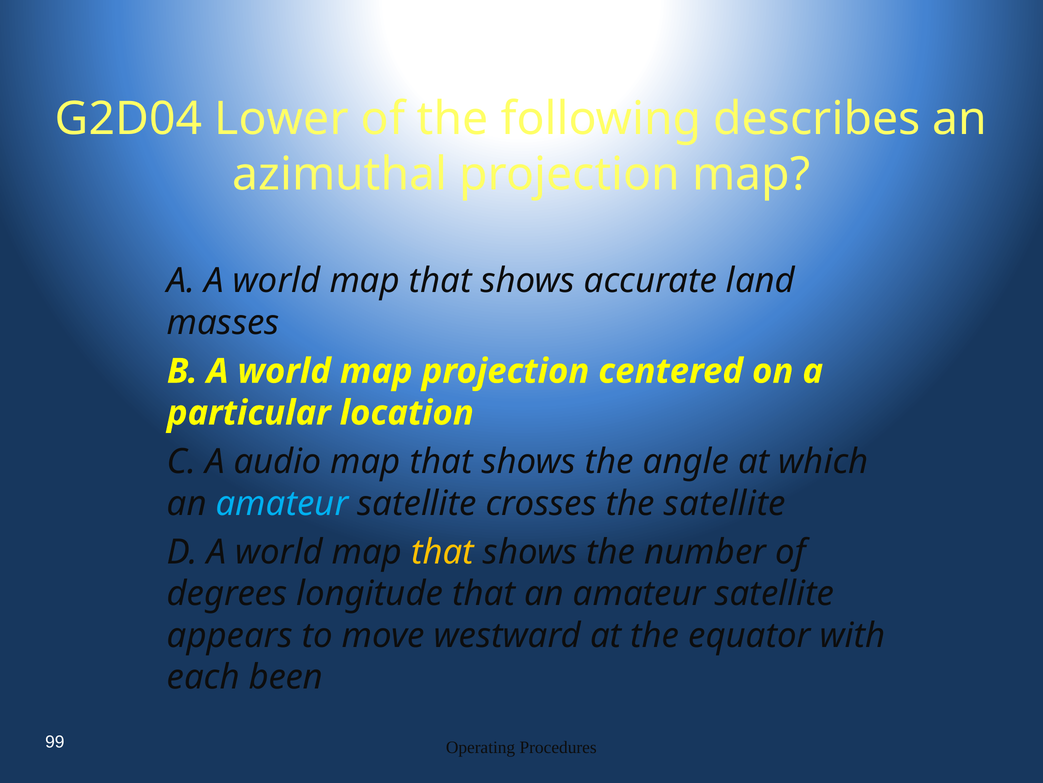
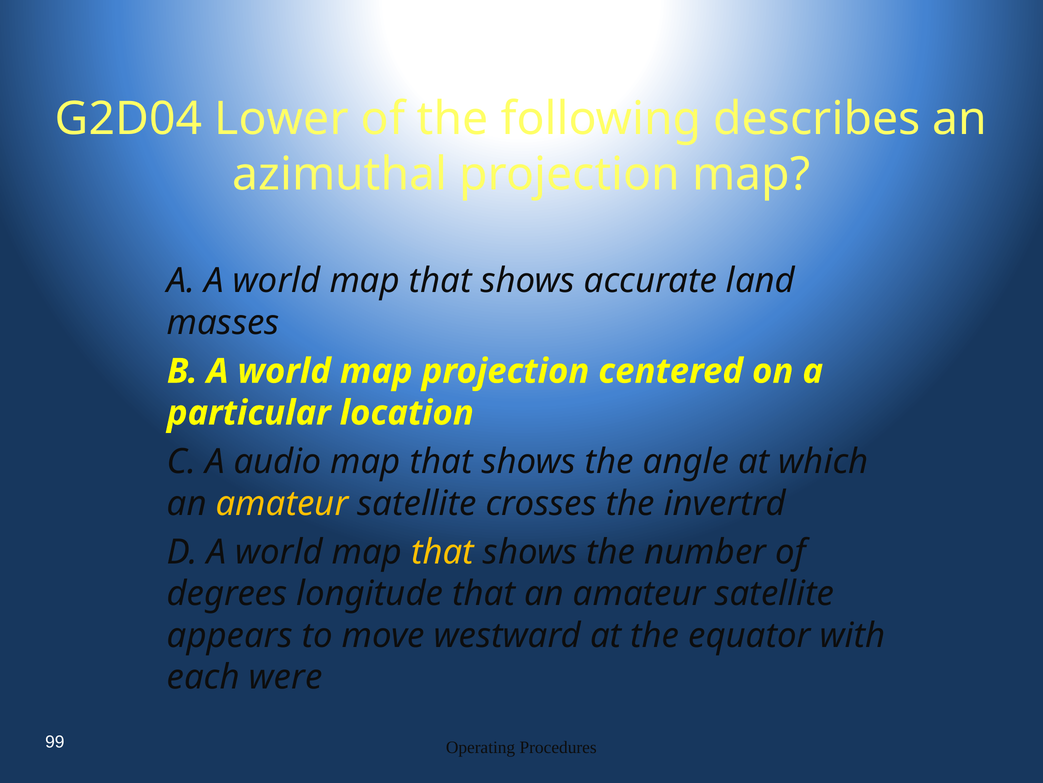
amateur colour: light blue -> yellow (282, 503)
the satellite: satellite -> invertrd (725, 503)
been: been -> were (286, 677)
